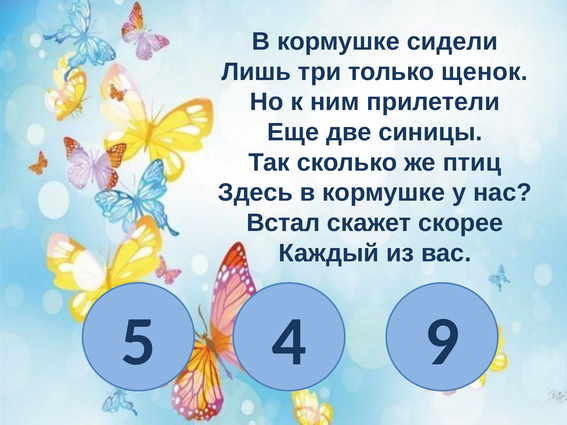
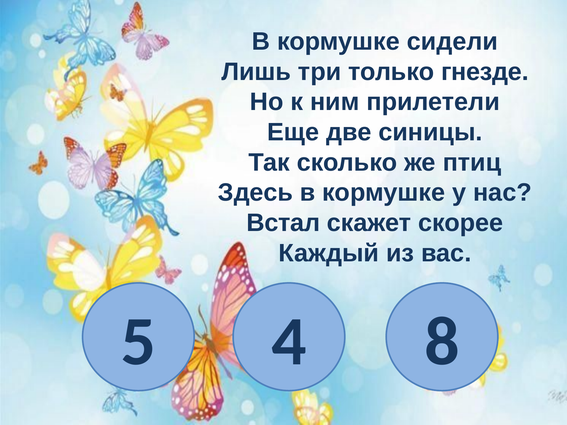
щенок: щенок -> гнезде (485, 72)
9: 9 -> 8 (442, 342)
